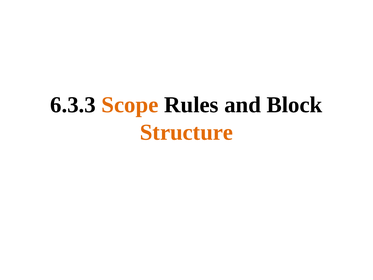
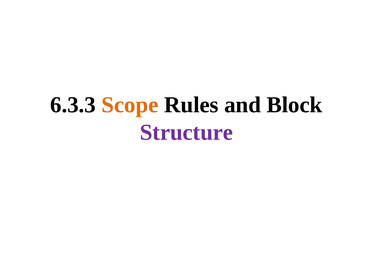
Structure colour: orange -> purple (186, 132)
